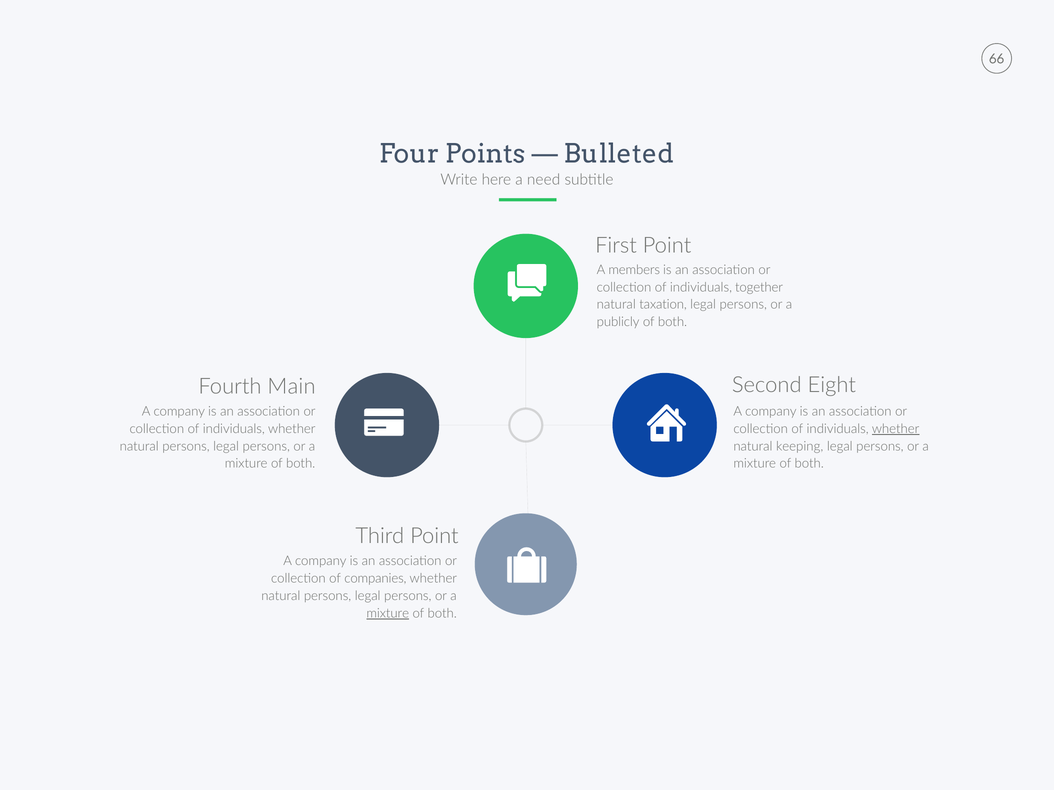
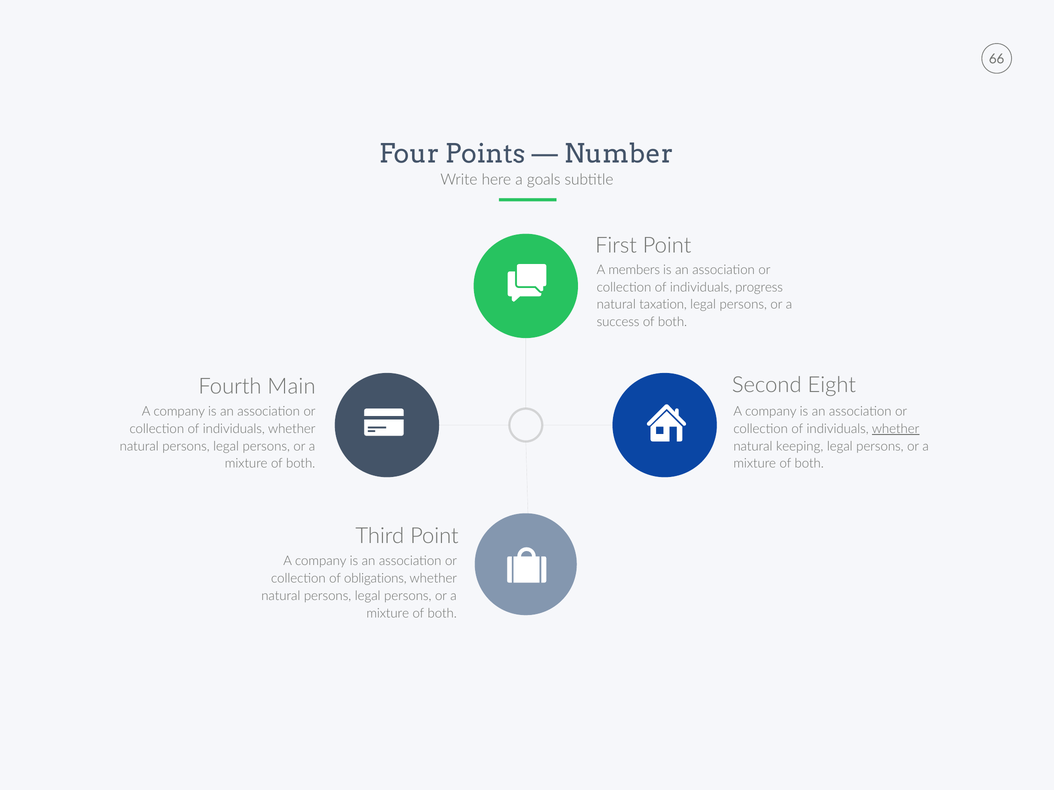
Bulleted: Bulleted -> Number (619, 154)
need: need -> goals (544, 180)
together: together -> progress (759, 287)
publicly: publicly -> success (618, 322)
companies: companies -> obligations (375, 579)
mixture underline: present -> none (388, 614)
